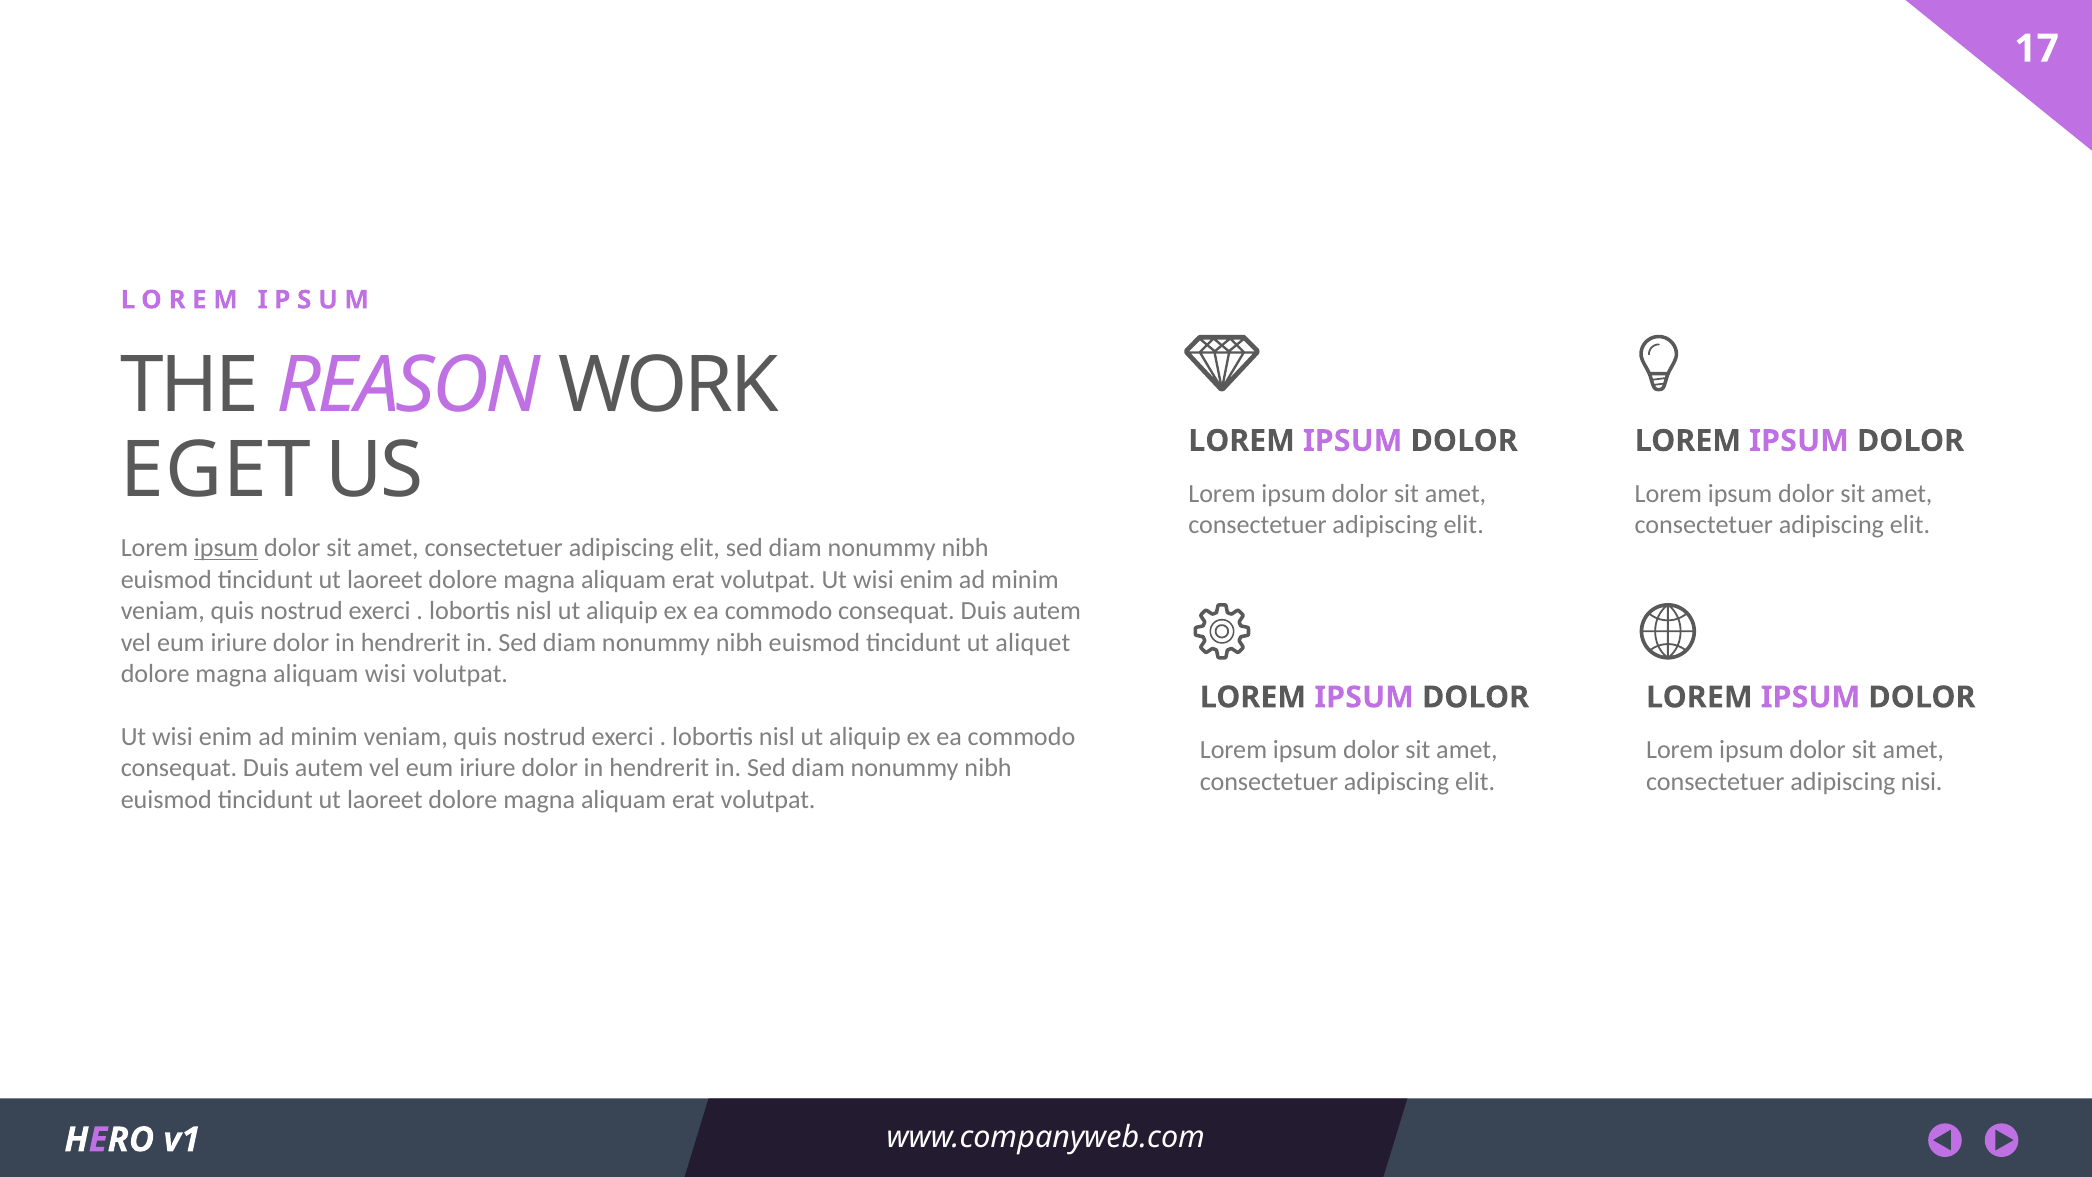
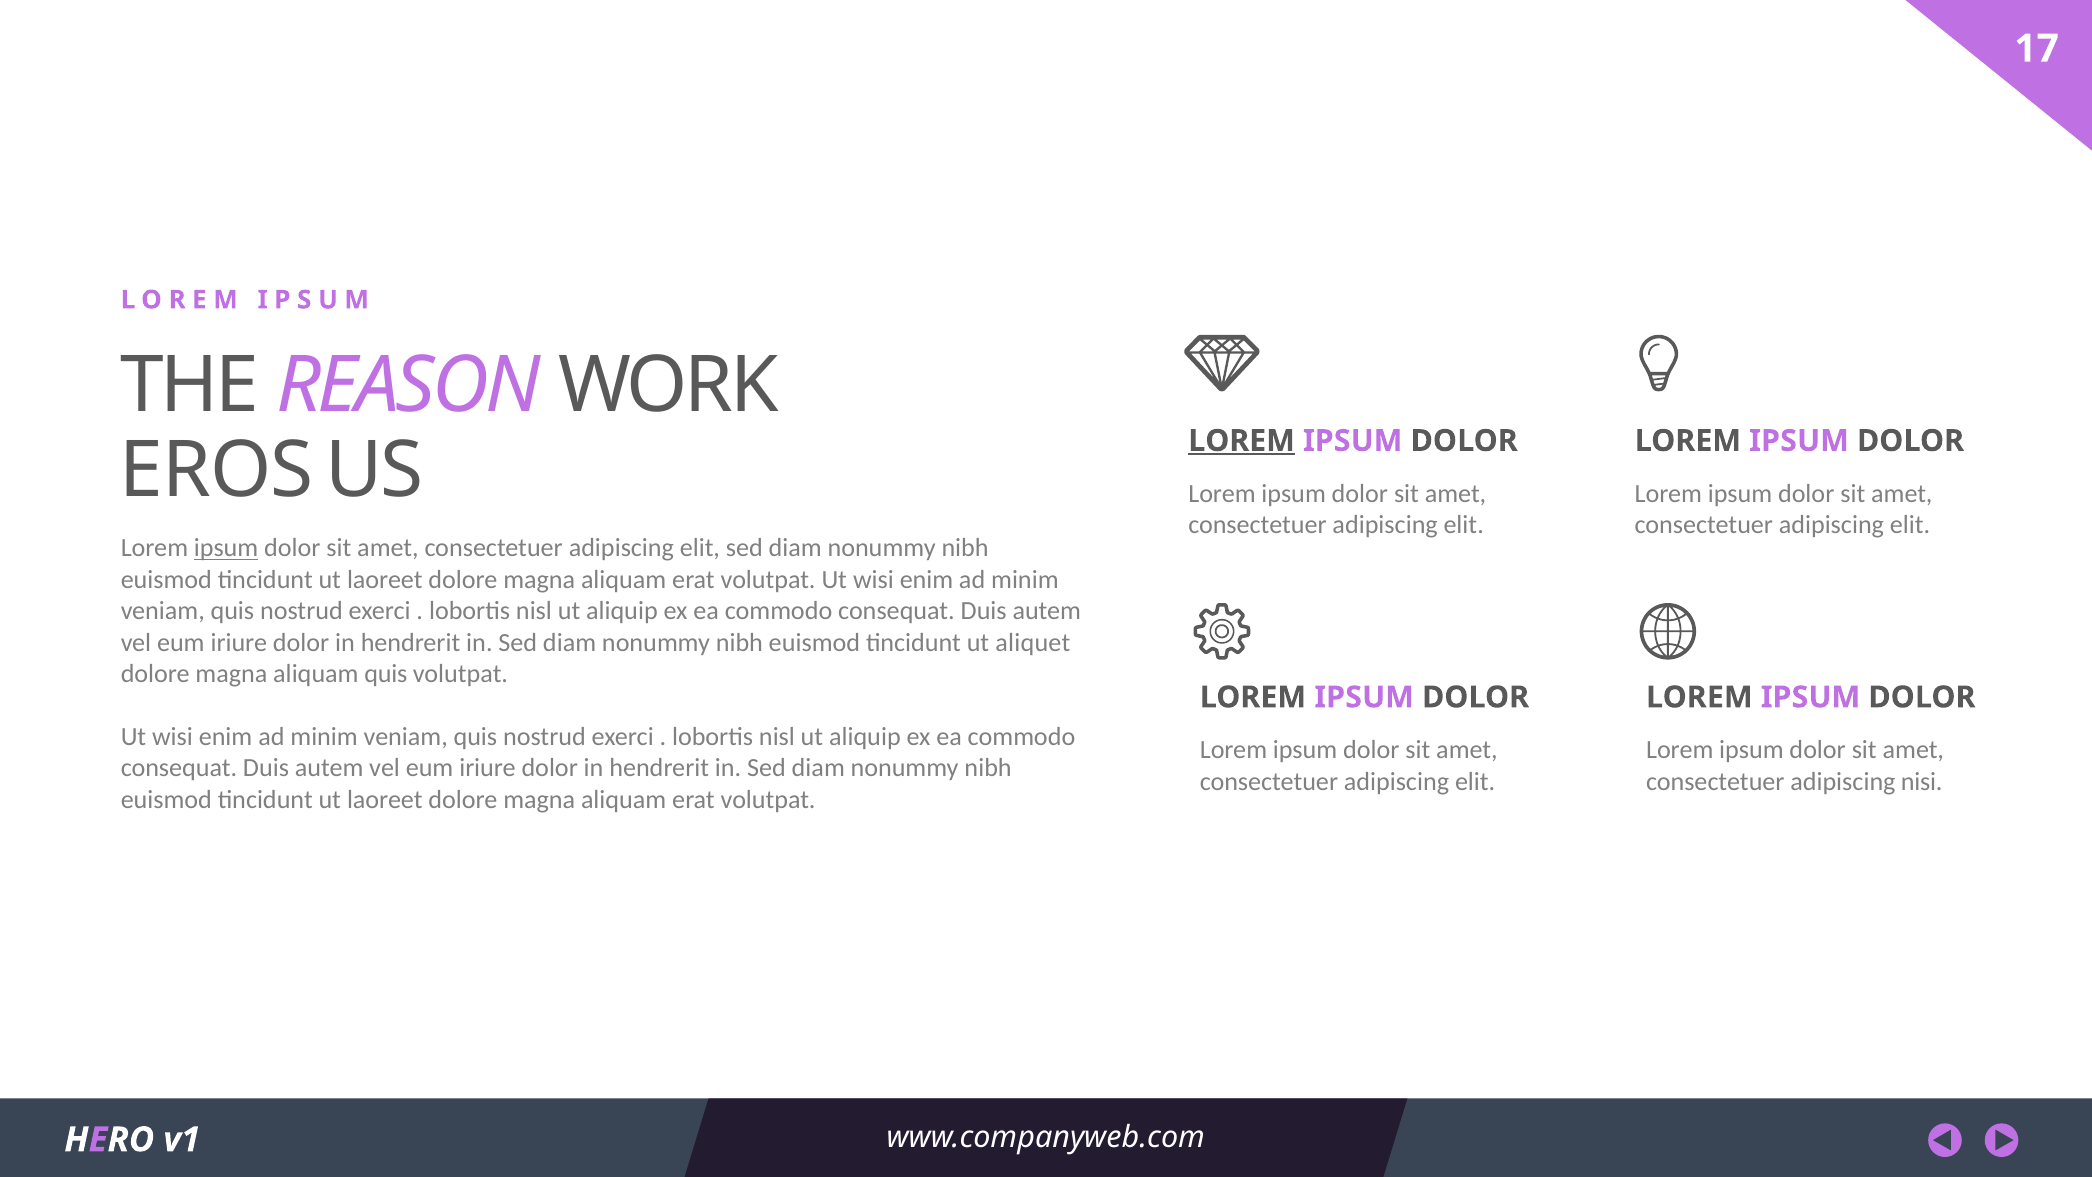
LOREM underline: none -> present (1242, 441)
EGET: EGET -> EROS (217, 471)
aliquam wisi: wisi -> quis (386, 674)
